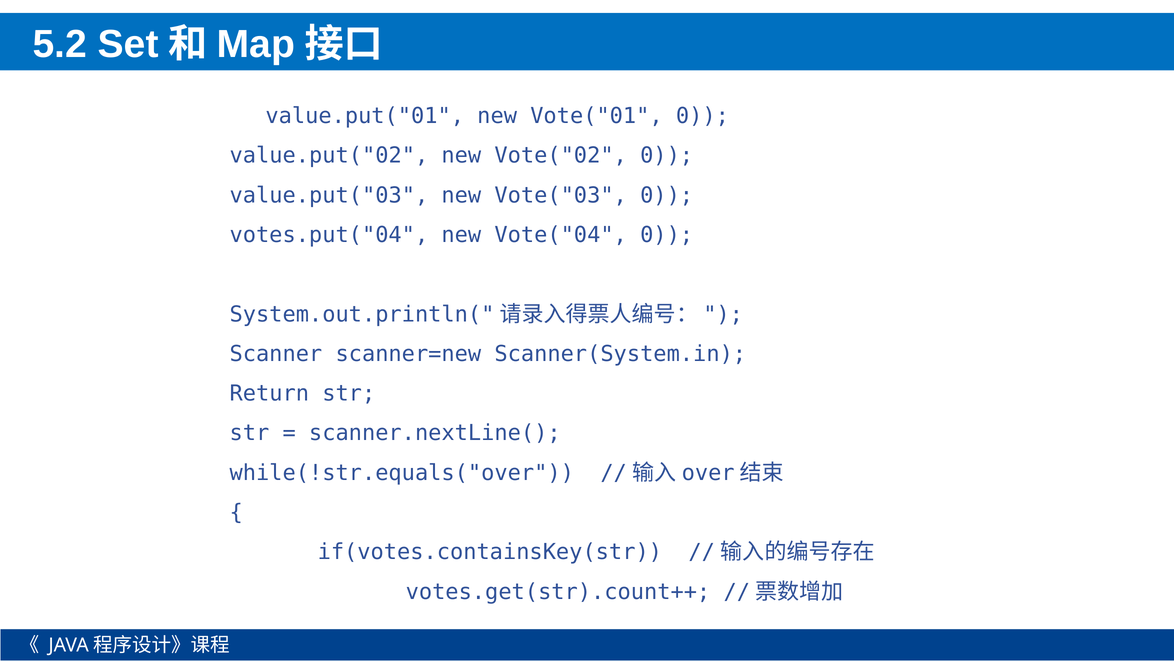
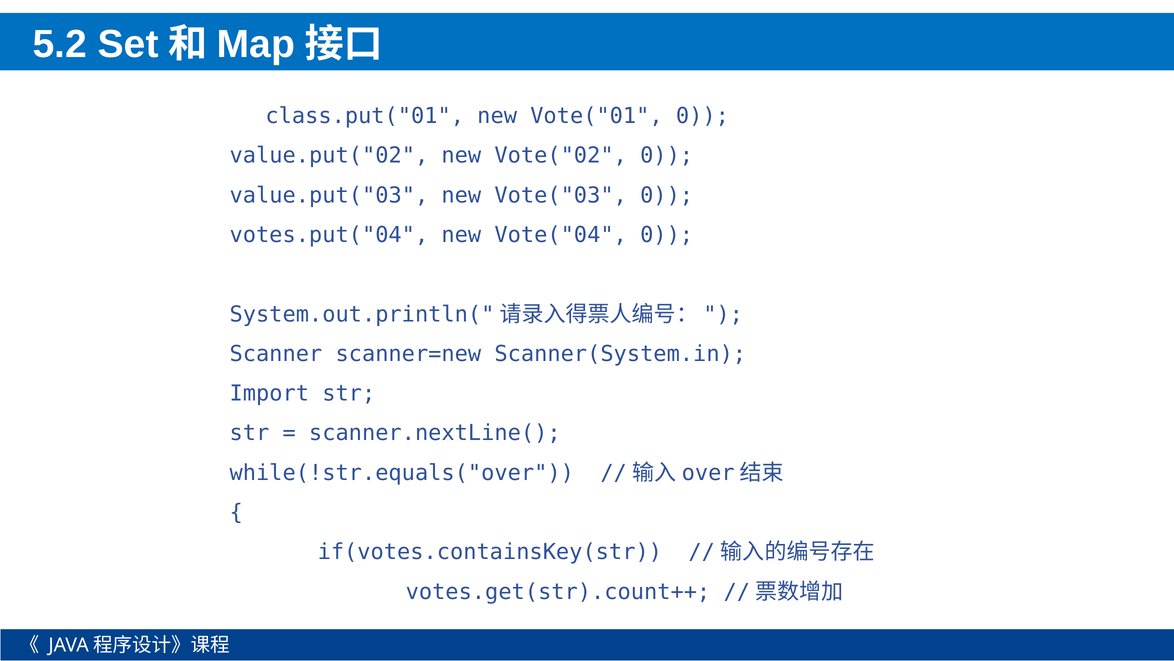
value.put("01: value.put("01 -> class.put("01 (365, 116)
Return: Return -> Import (269, 393)
